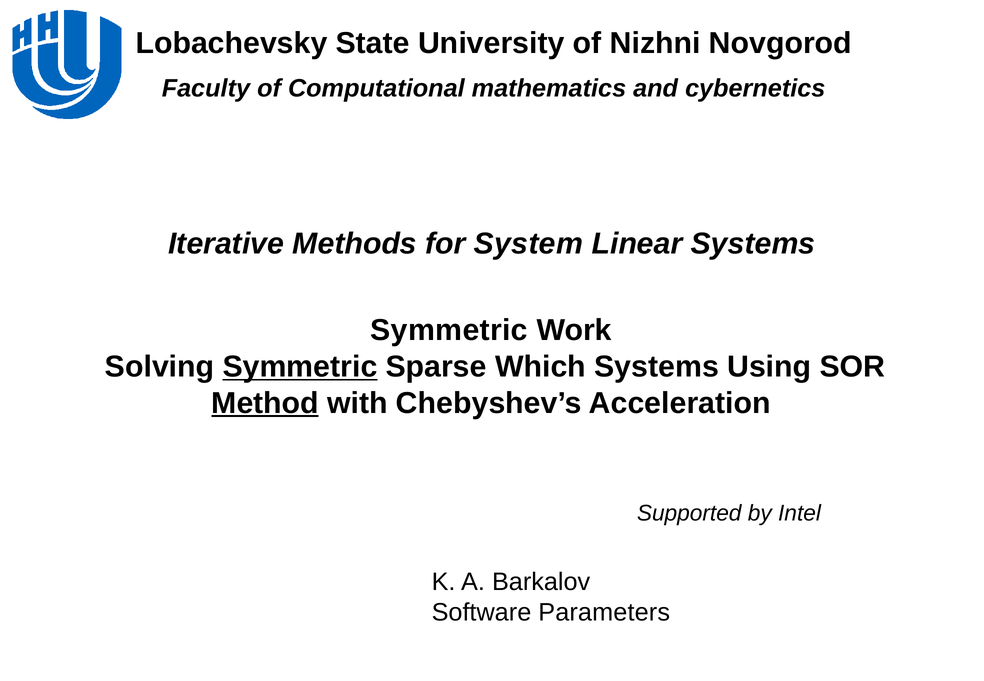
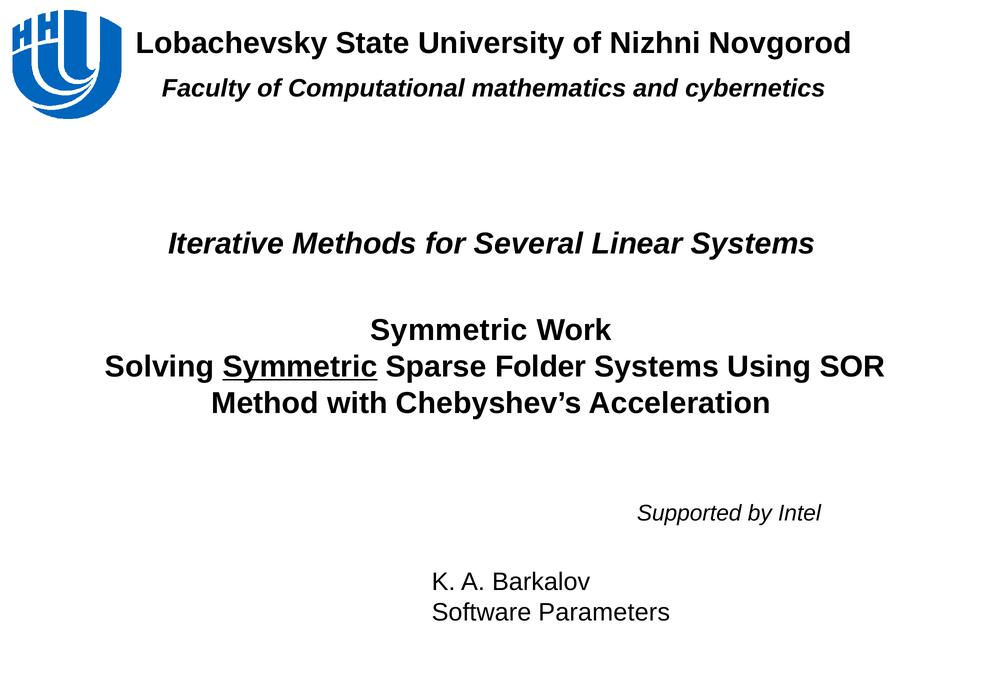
System: System -> Several (528, 244)
Which: Which -> Folder (541, 367)
Method underline: present -> none (265, 403)
